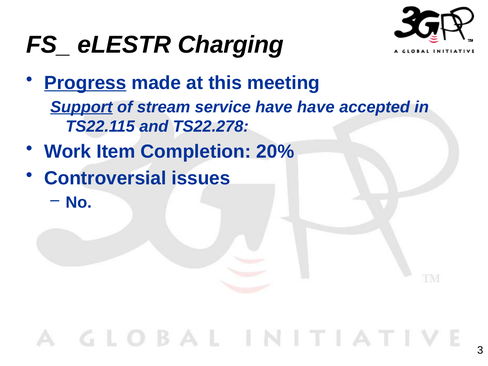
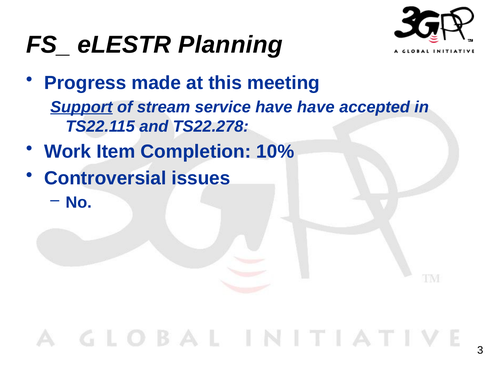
Charging: Charging -> Planning (231, 45)
Progress underline: present -> none (85, 83)
20%: 20% -> 10% (275, 152)
